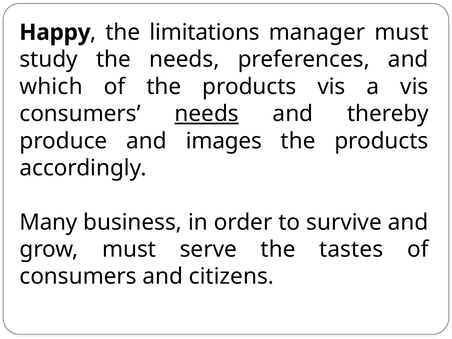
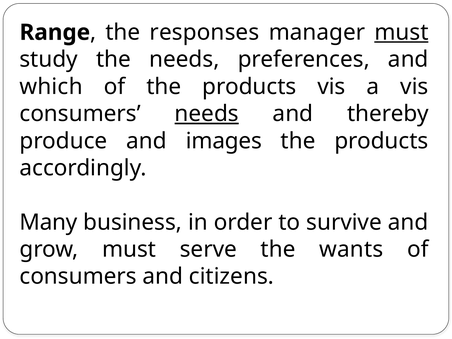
Happy: Happy -> Range (55, 32)
limitations: limitations -> responses (204, 32)
must underline: none -> present (401, 32)
tastes: tastes -> wants (351, 249)
